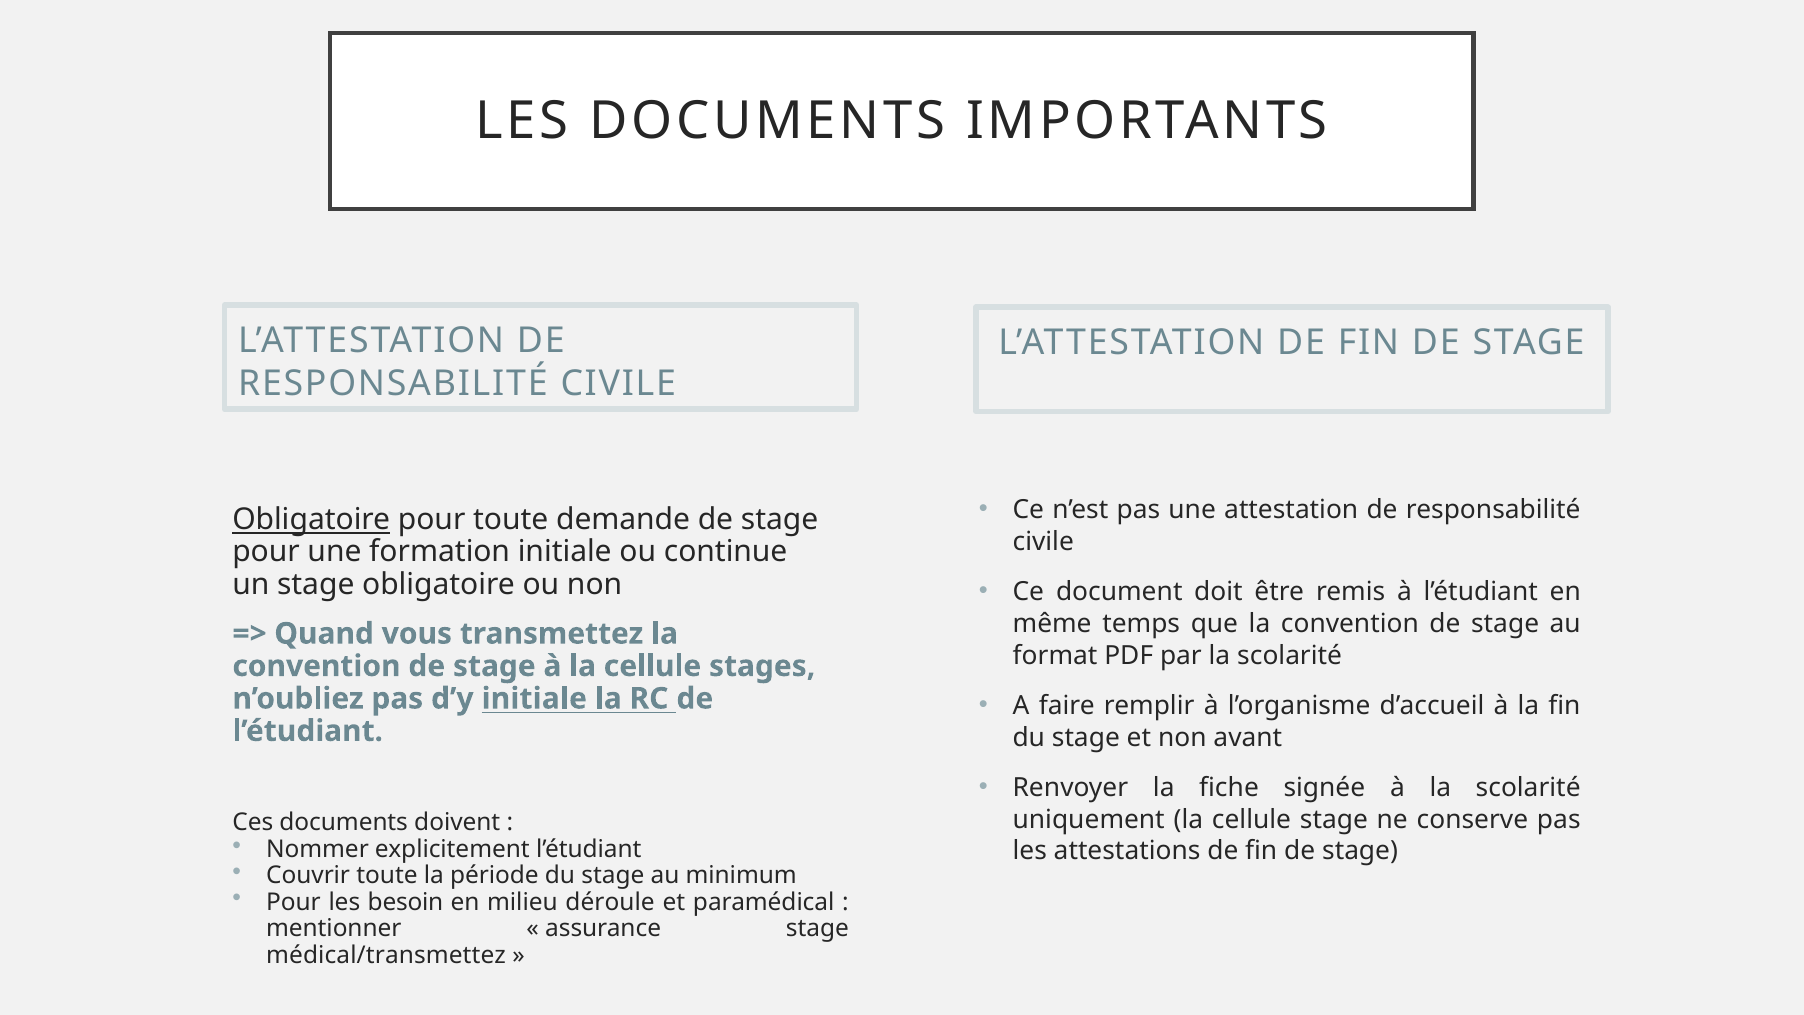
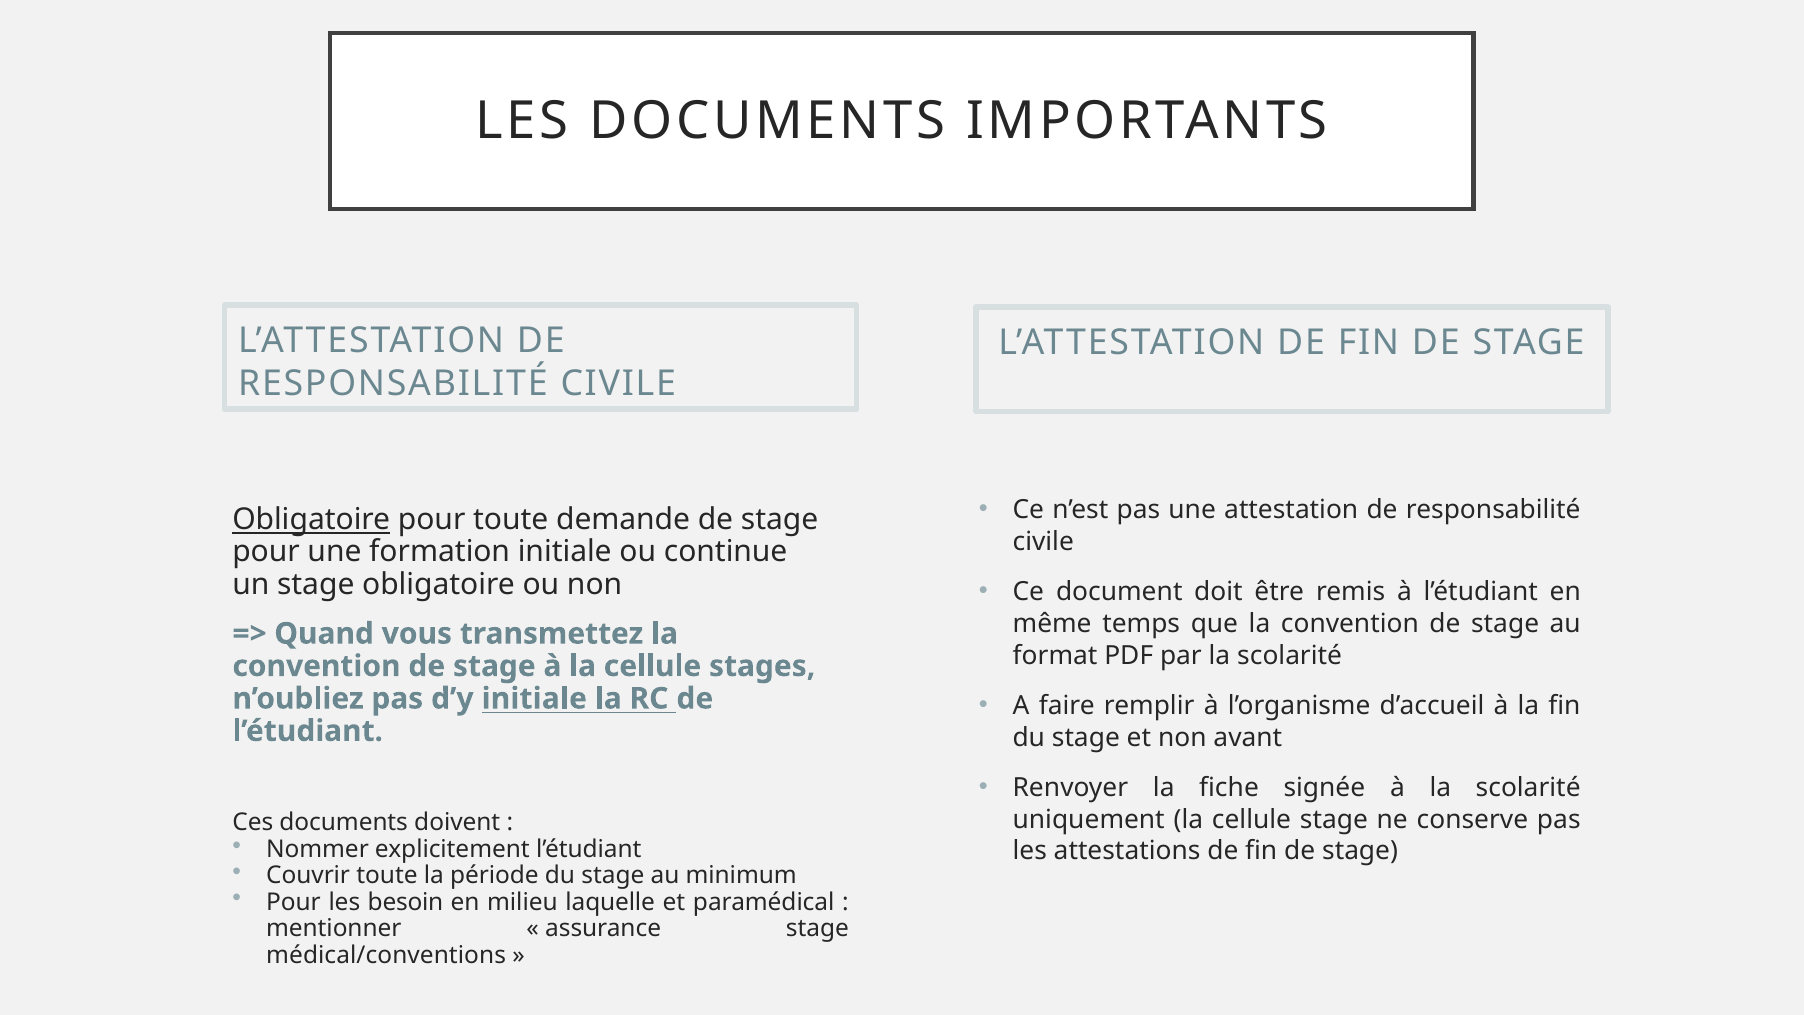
déroule: déroule -> laquelle (610, 902)
médical/transmettez: médical/transmettez -> médical/conventions (386, 955)
